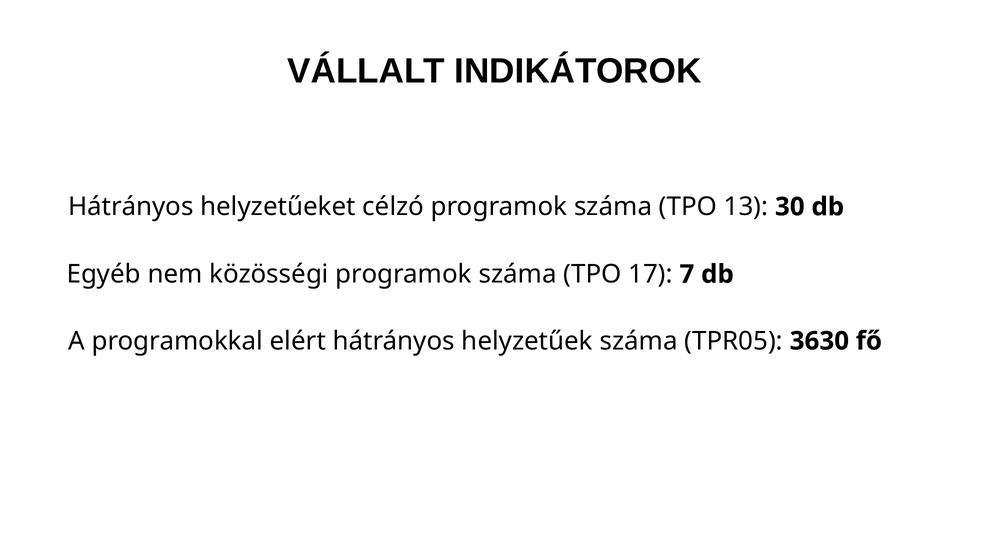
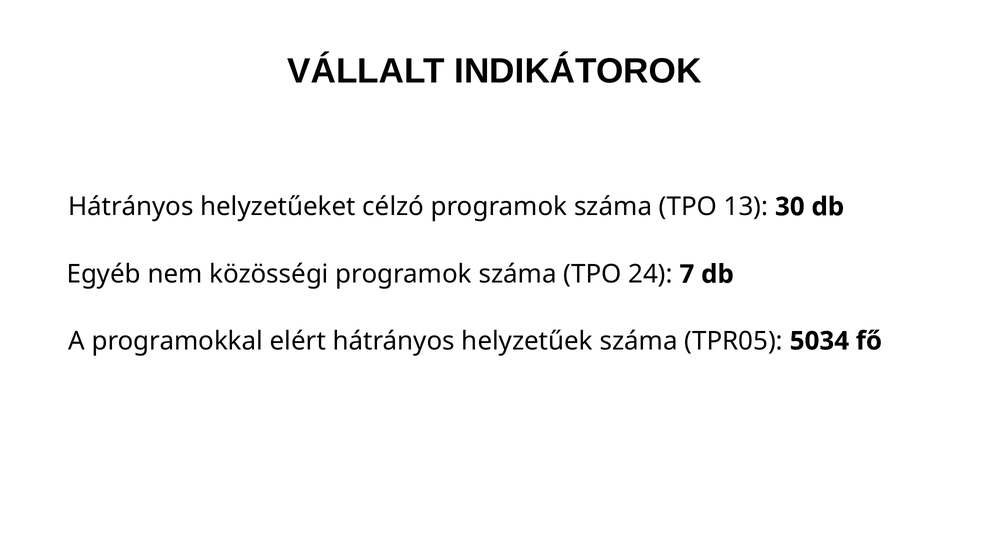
17: 17 -> 24 (651, 274)
3630: 3630 -> 5034 (819, 341)
